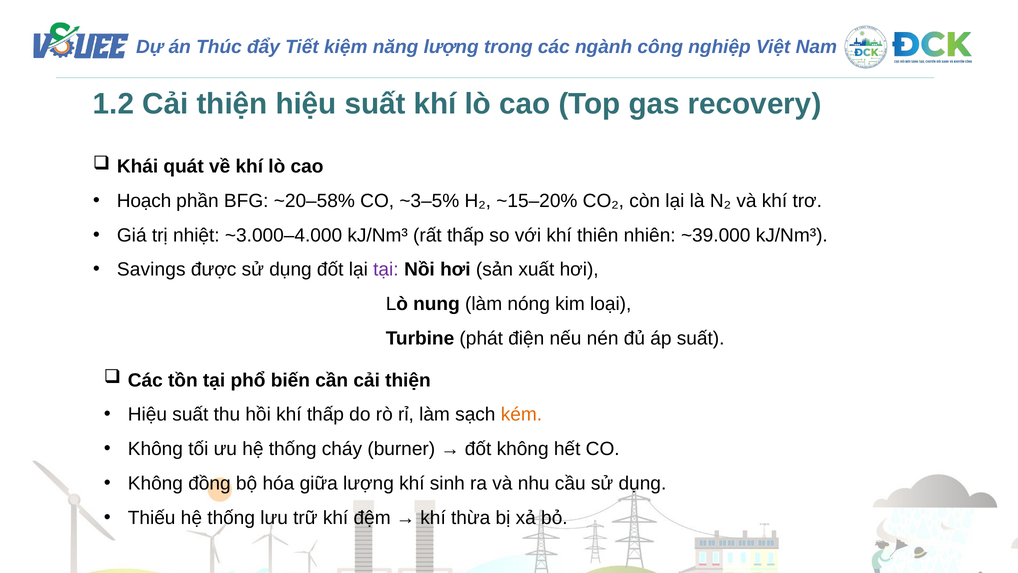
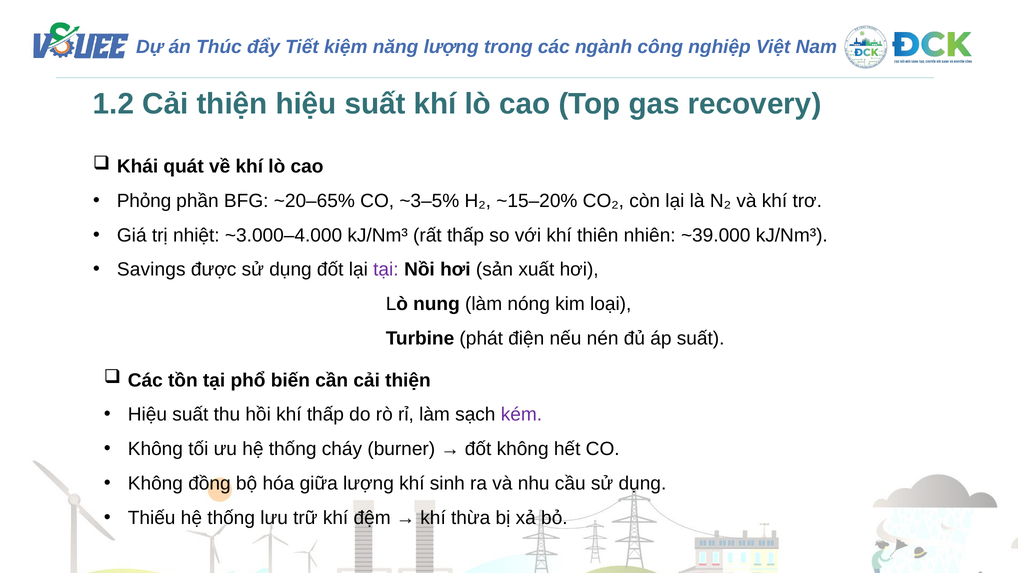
Hoạch: Hoạch -> Phỏng (144, 201)
~20–58%: ~20–58% -> ~20–65% (314, 201)
kém colour: orange -> purple (521, 414)
